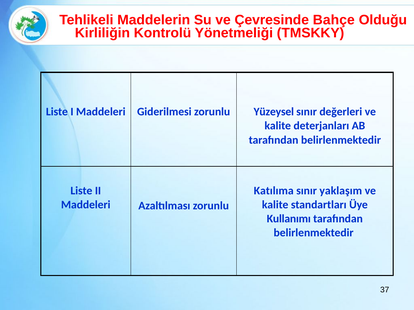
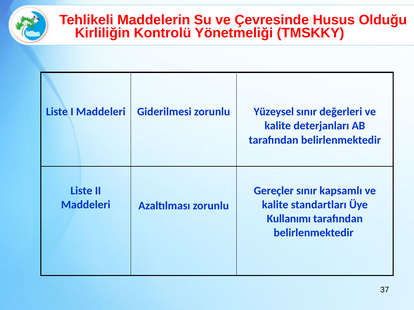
Bahçe: Bahçe -> Husus (334, 20)
Katılıma: Katılıma -> Gereçler (274, 191)
yaklaşım: yaklaşım -> kapsamlı (341, 191)
